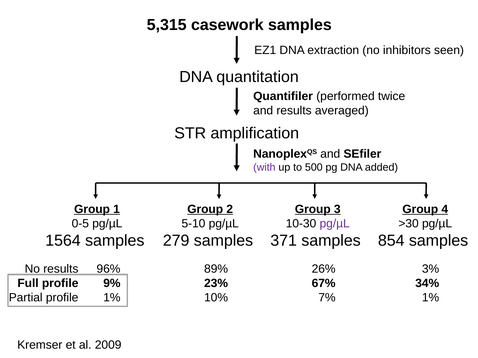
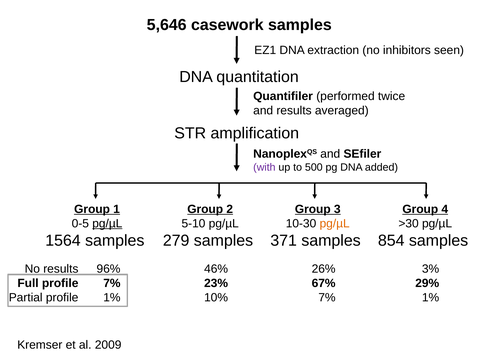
5,315: 5,315 -> 5,646 (167, 25)
pg/µL underline: none -> present (107, 224)
pg/µL colour: purple -> orange (335, 224)
89%: 89% -> 46% (216, 269)
9%: 9% -> 7% (112, 284)
34%: 34% -> 29% (427, 284)
